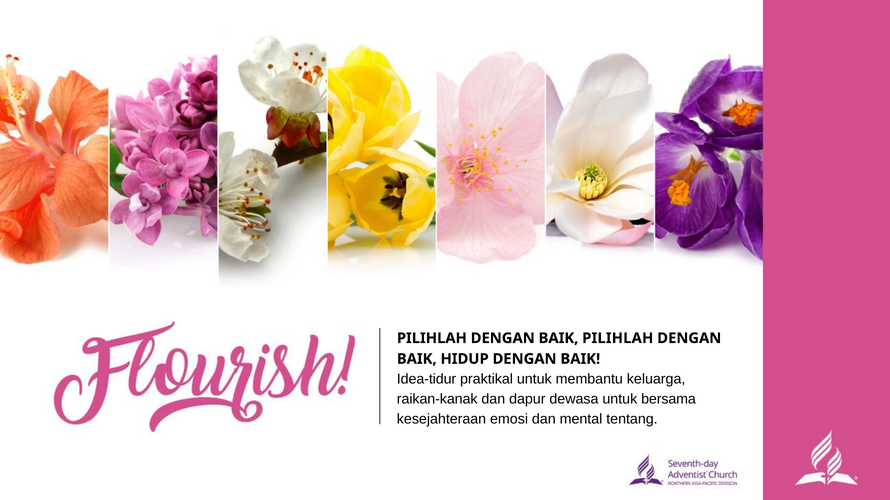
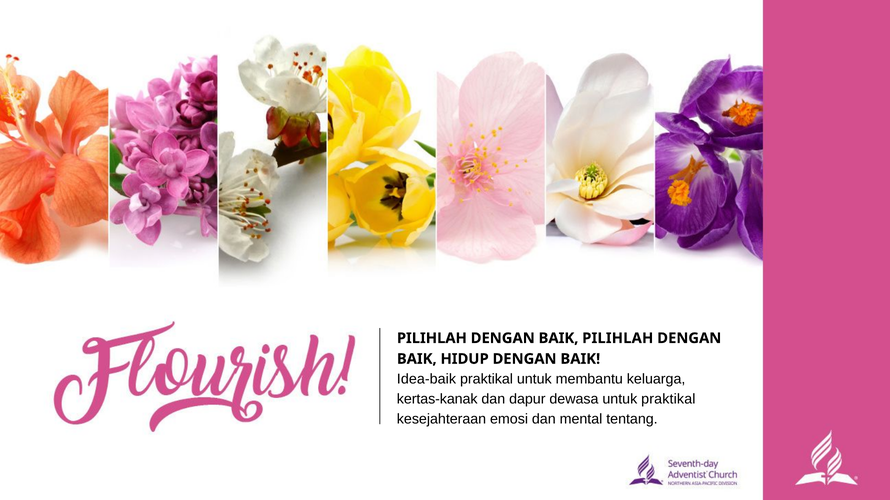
Idea-tidur: Idea-tidur -> Idea-baik (426, 380)
raikan-kanak: raikan-kanak -> kertas-kanak (437, 399)
untuk bersama: bersama -> praktikal (668, 399)
